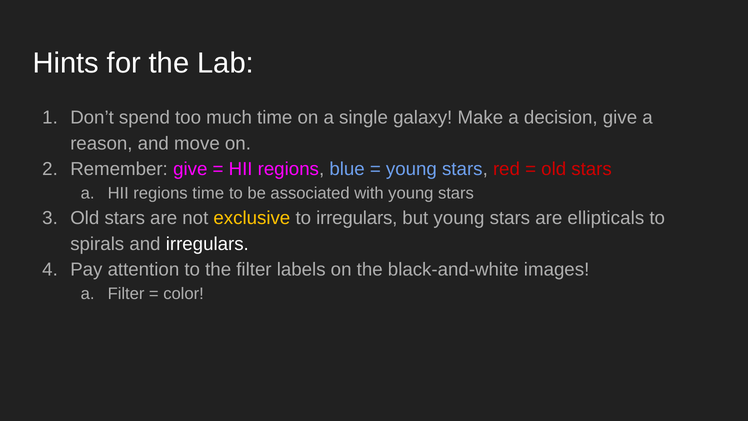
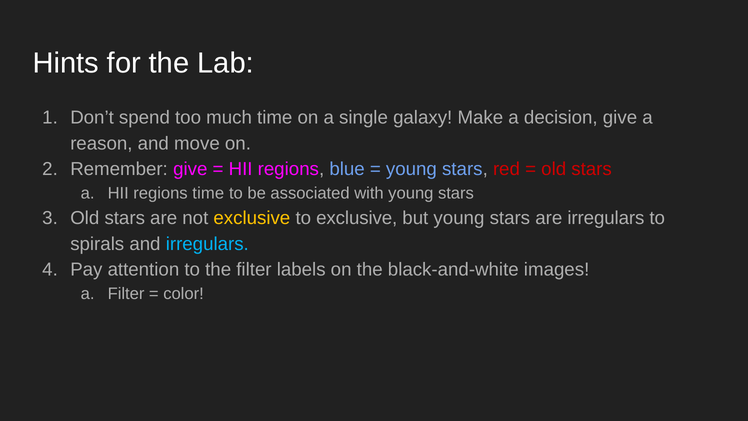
to irregulars: irregulars -> exclusive (357, 218)
are ellipticals: ellipticals -> irregulars (606, 218)
irregulars colour: white -> light blue (207, 244)
